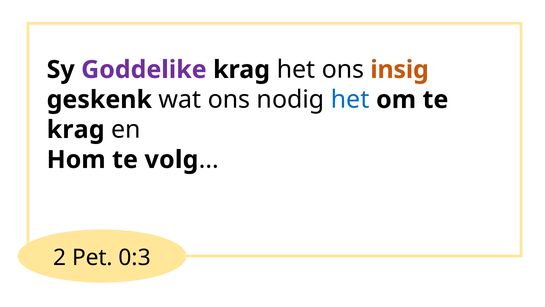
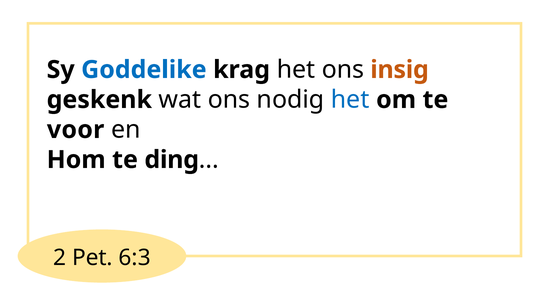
Goddelike colour: purple -> blue (144, 70)
krag: krag -> voor (76, 130)
volg: volg -> ding (172, 160)
0:3: 0:3 -> 6:3 (135, 257)
